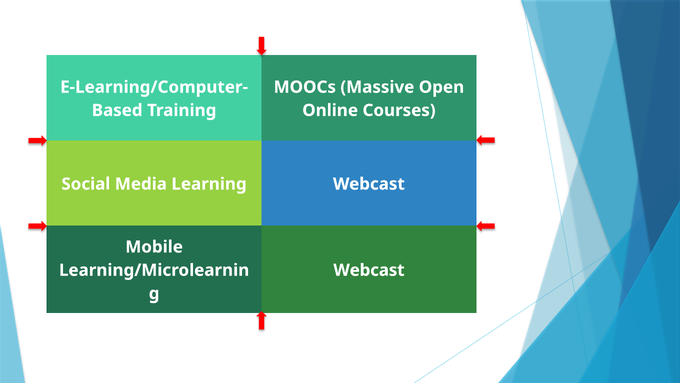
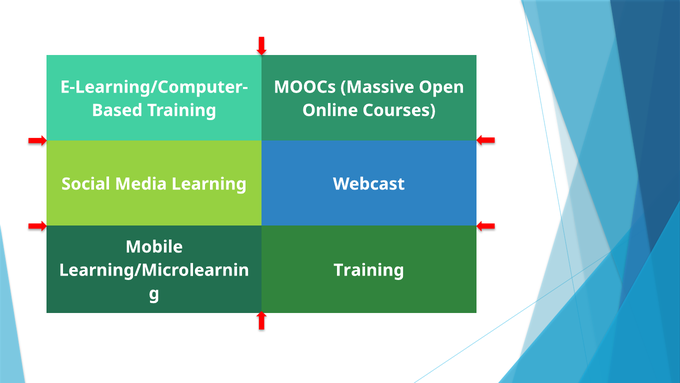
Webcast: Webcast -> Training (369, 270)
